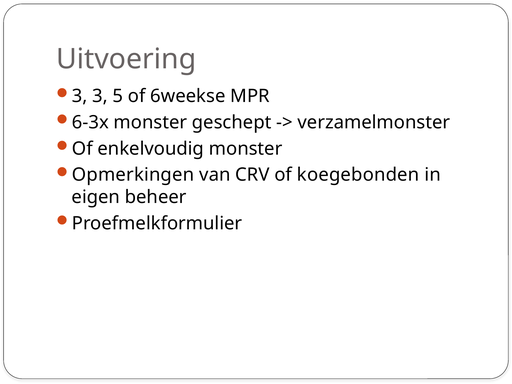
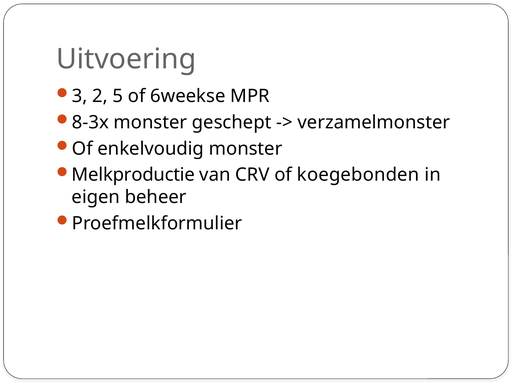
3 3: 3 -> 2 (100, 96)
6-3x: 6-3x -> 8-3x (90, 122)
Opmerkingen: Opmerkingen -> Melkproductie (133, 175)
